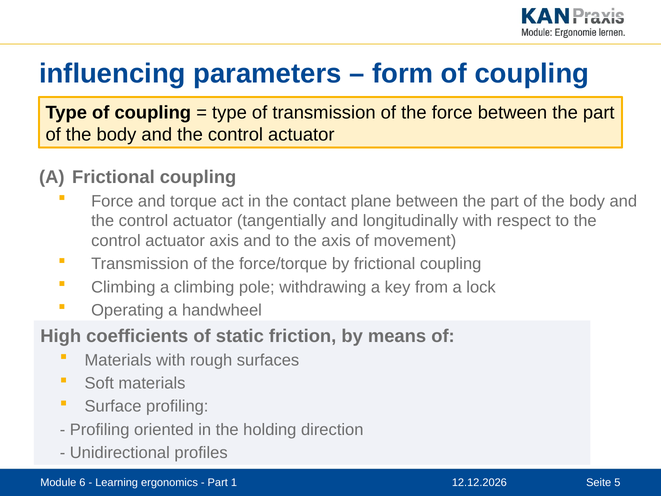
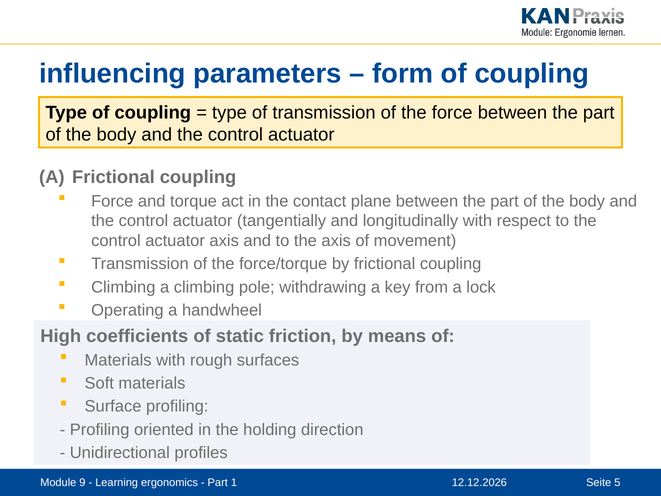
6: 6 -> 9 (82, 482)
